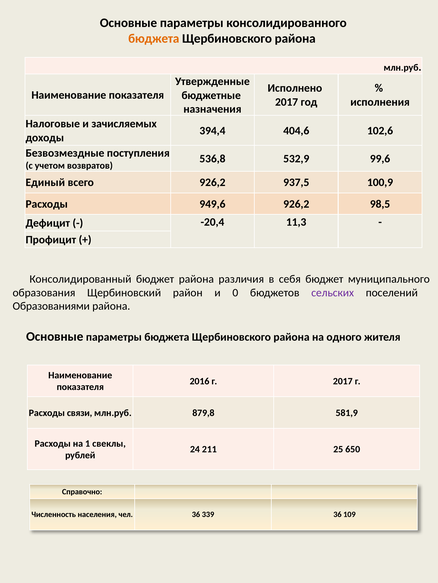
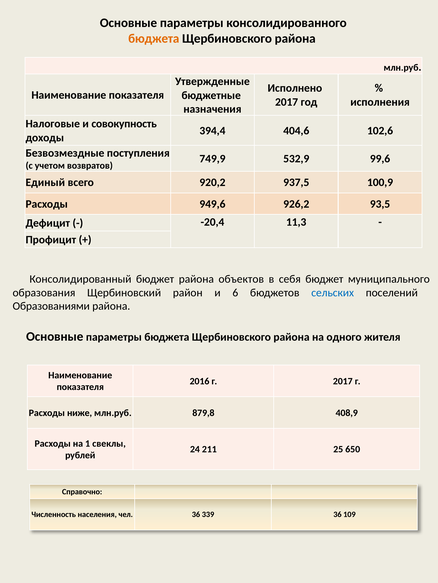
зачисляемых: зачисляемых -> совокупность (124, 124)
536,8: 536,8 -> 749,9 (212, 159)
всего 926,2: 926,2 -> 920,2 (212, 183)
98,5: 98,5 -> 93,5 (380, 204)
различия: различия -> объектов (241, 279)
0: 0 -> 6 (235, 293)
сельских colour: purple -> blue (333, 293)
связи: связи -> ниже (80, 414)
581,9: 581,9 -> 408,9 (347, 414)
